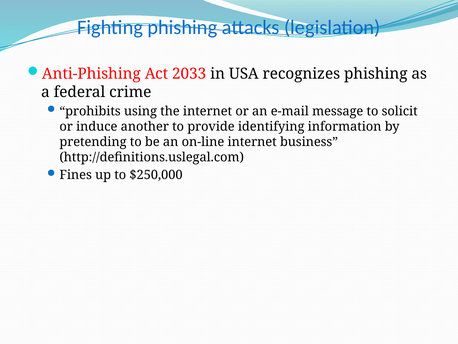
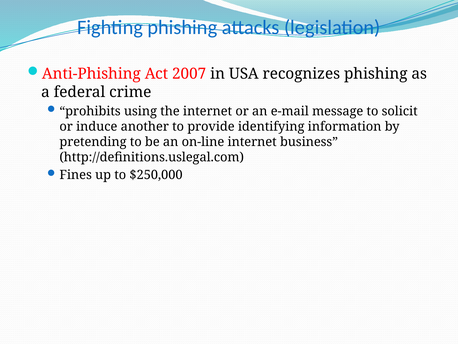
2033: 2033 -> 2007 (189, 74)
